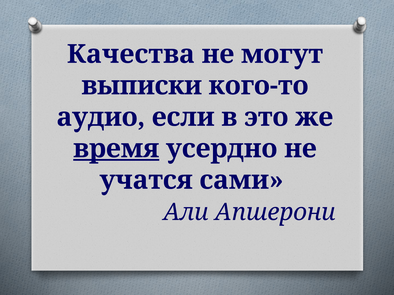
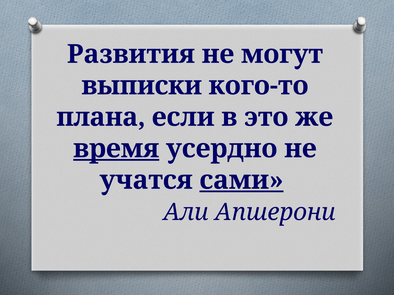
Качества: Качества -> Развития (131, 54)
аудио: аудио -> плана (101, 117)
сами underline: none -> present (242, 180)
